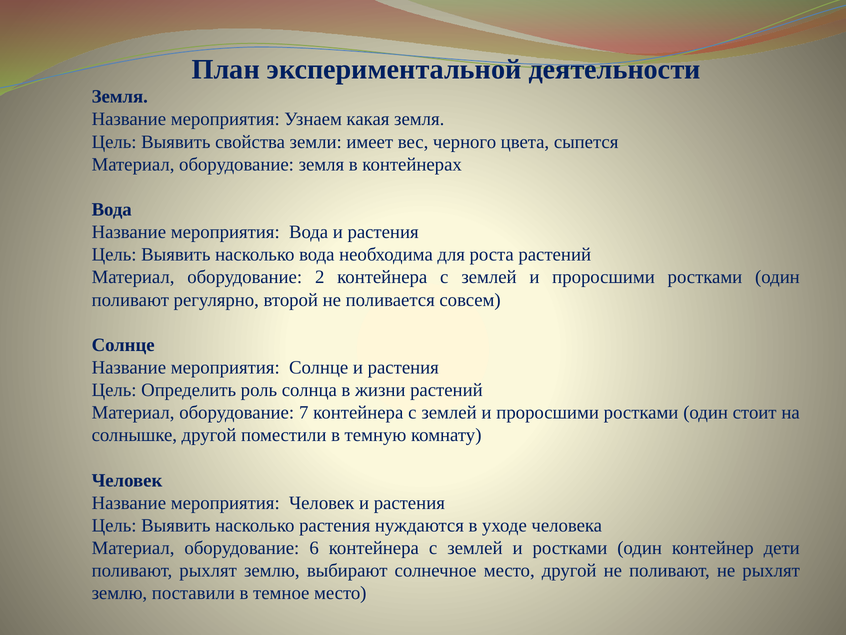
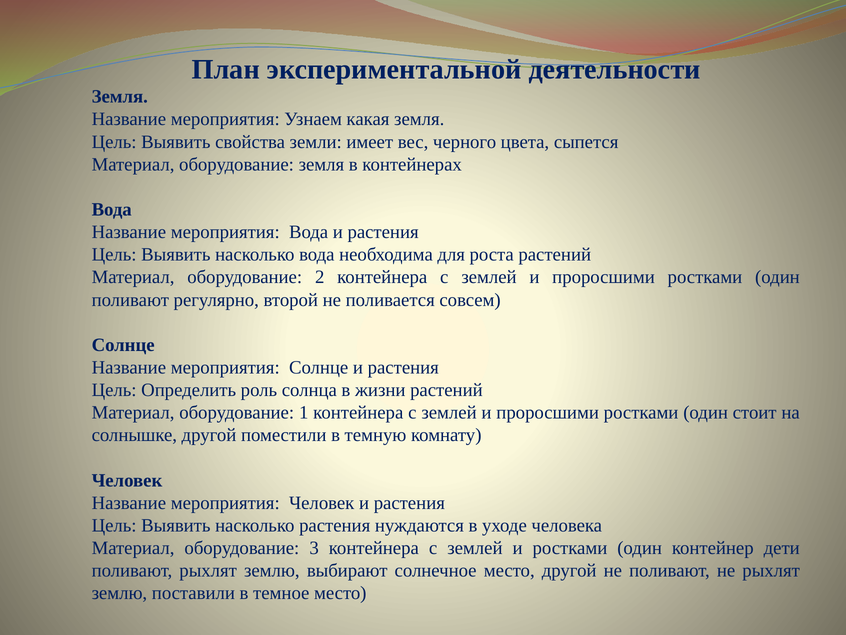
7: 7 -> 1 (304, 412)
6: 6 -> 3 (314, 548)
